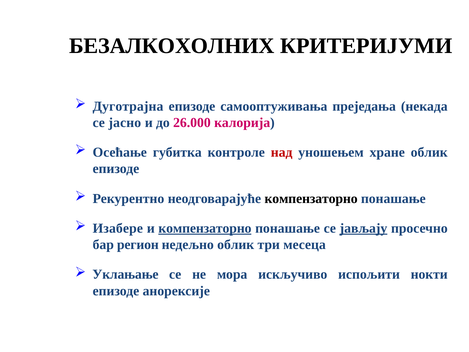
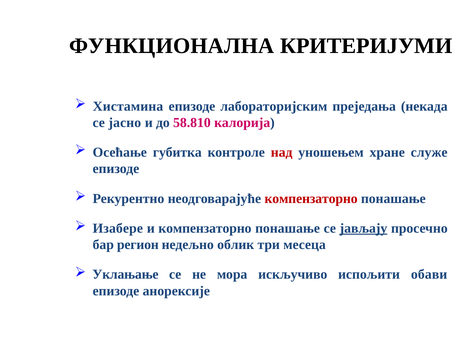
БЕЗАЛКОХОЛНИХ: БЕЗАЛКОХОЛНИХ -> ФУНКЦИОНАЛНА (172, 46)
Дуготрајна: Дуготрајна -> Хистамина (128, 106)
самооптуживања: самооптуживања -> лабораторијским (274, 106)
26.000: 26.000 -> 58.810 (192, 123)
хране облик: облик -> служе (429, 152)
компензаторно colour: black -> red (311, 198)
компензаторно underline: present -> none (205, 228)
нокти: нокти -> обави (429, 274)
